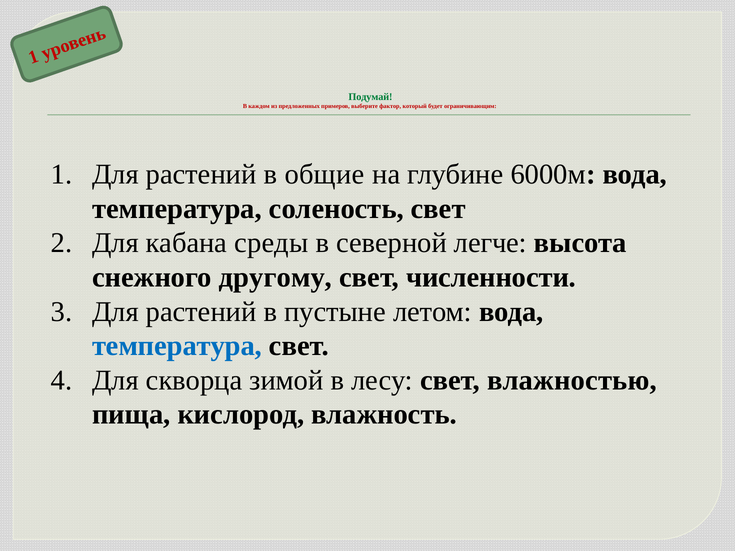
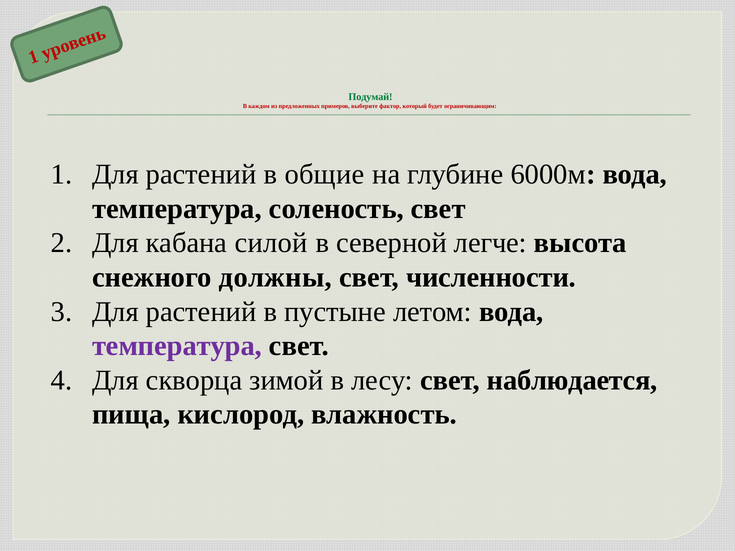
среды: среды -> силой (271, 243)
другому: другому -> должны (275, 277)
температура colour: blue -> purple (177, 346)
влажностью: влажностью -> наблюдается (572, 380)
